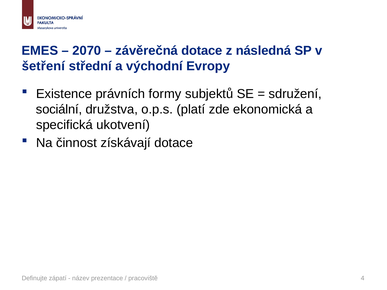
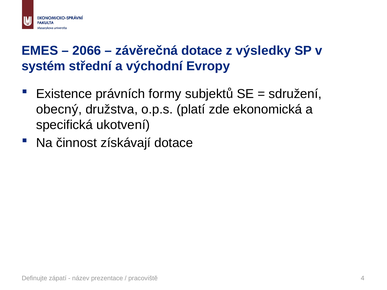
2070: 2070 -> 2066 (87, 51)
následná: následná -> výsledky (263, 51)
šetření: šetření -> systém (43, 66)
sociální: sociální -> obecný (59, 110)
